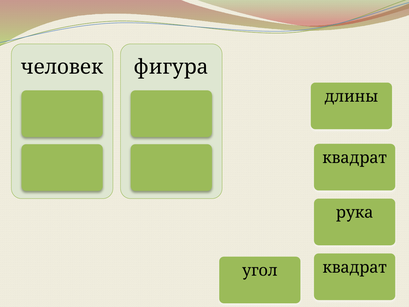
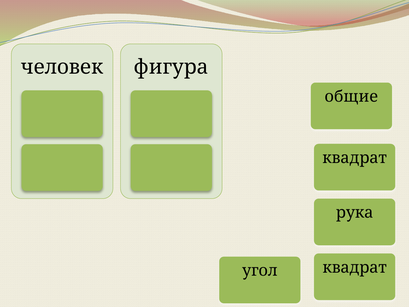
длины: длины -> общие (351, 97)
